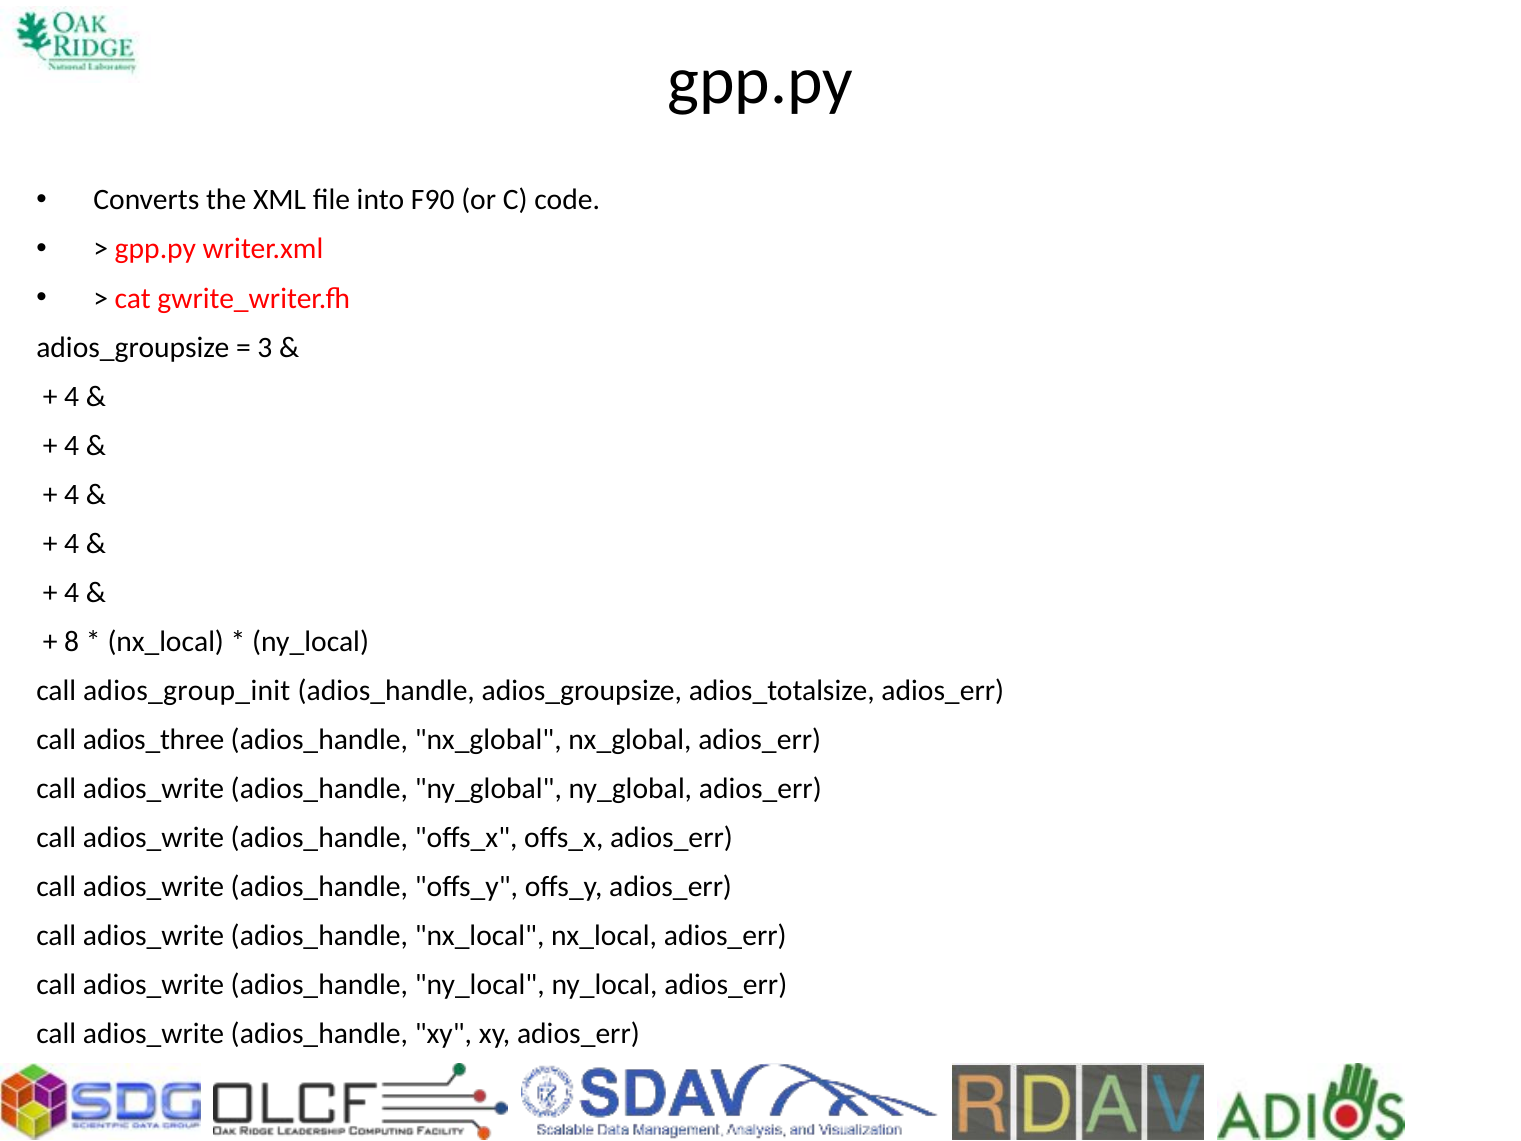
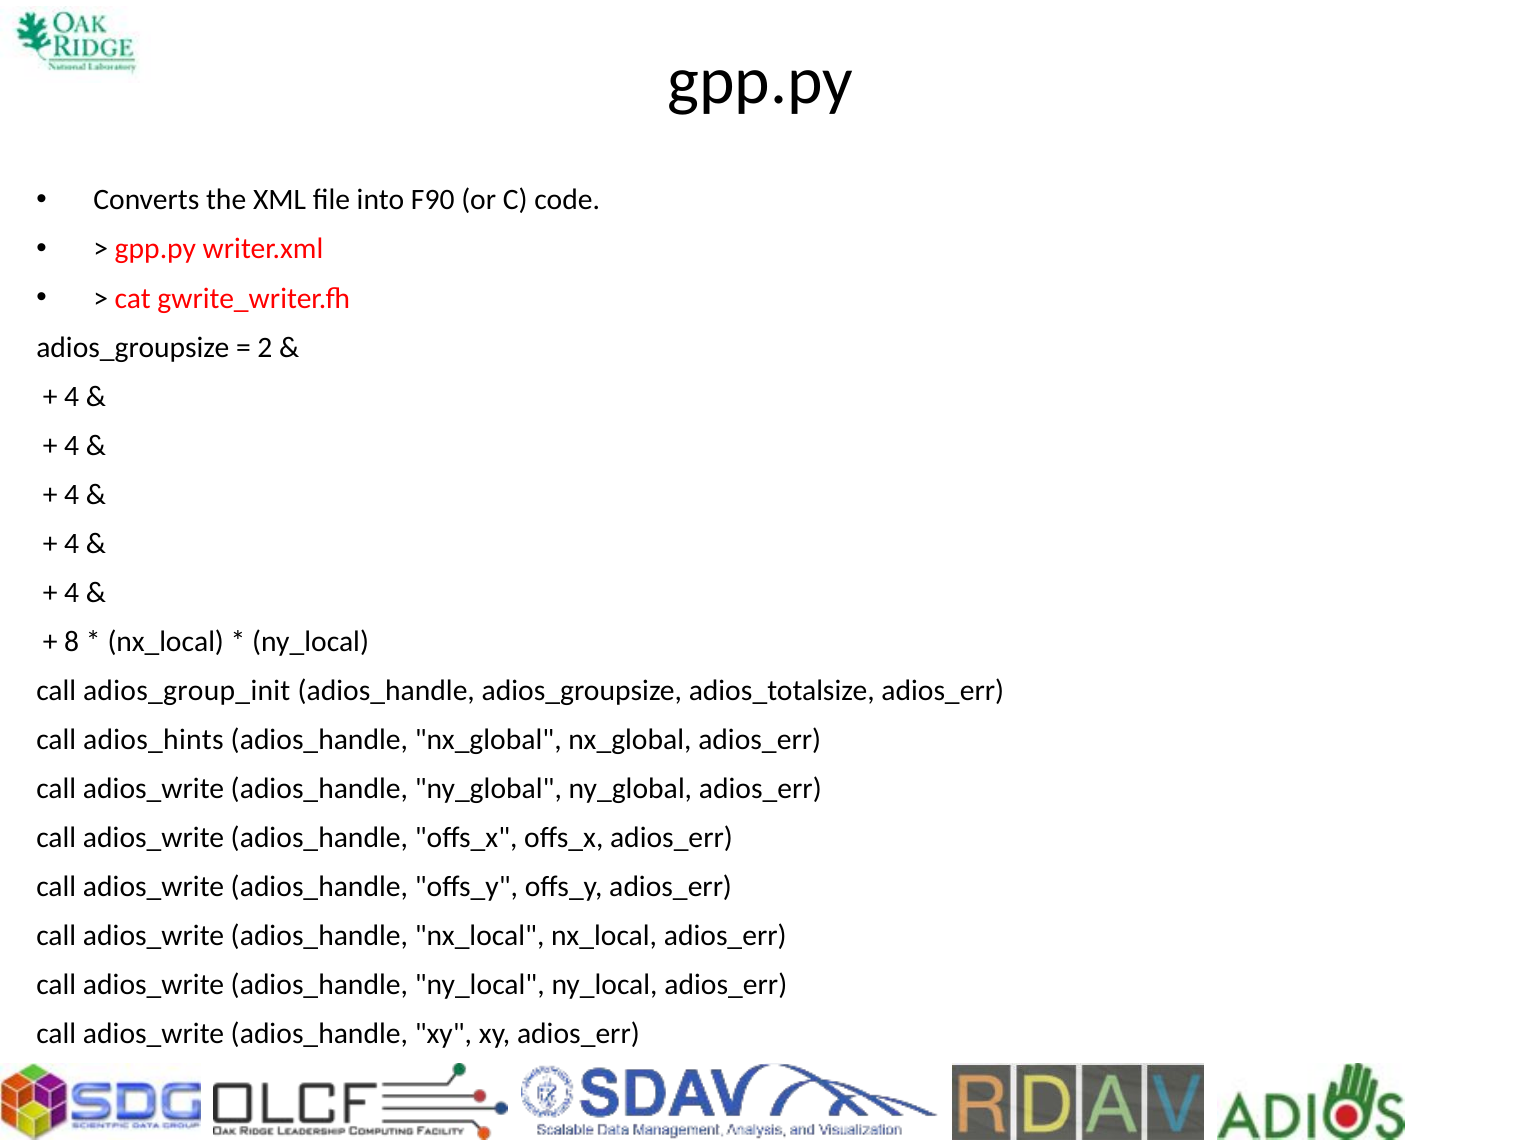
3: 3 -> 2 (265, 347)
adios_three: adios_three -> adios_hints (153, 740)
